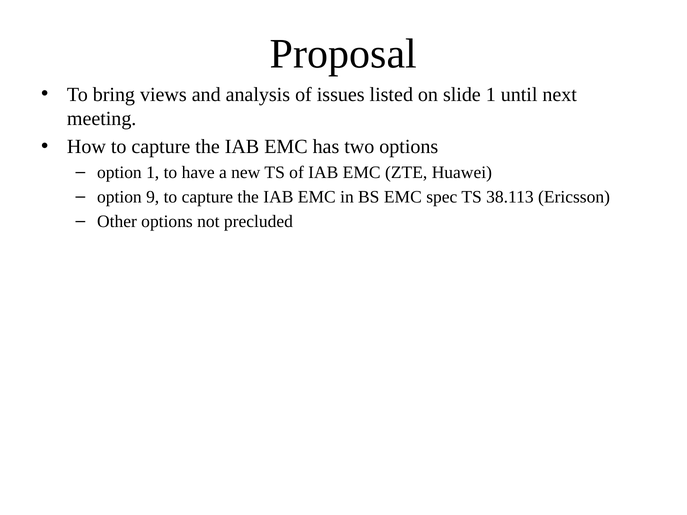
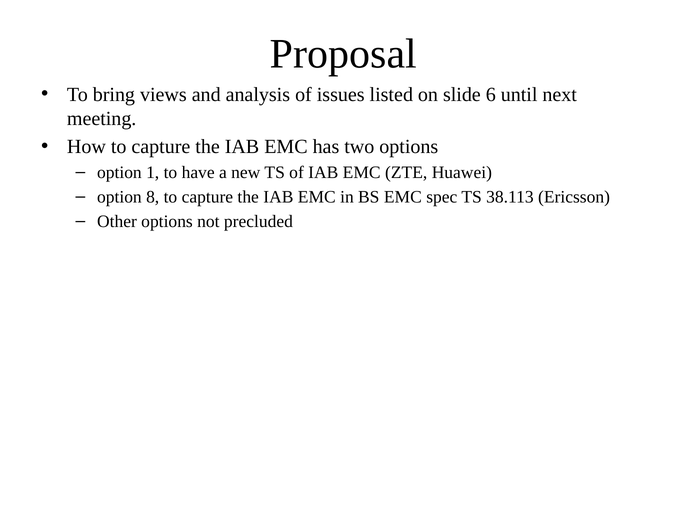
slide 1: 1 -> 6 (491, 95)
9: 9 -> 8 (153, 197)
